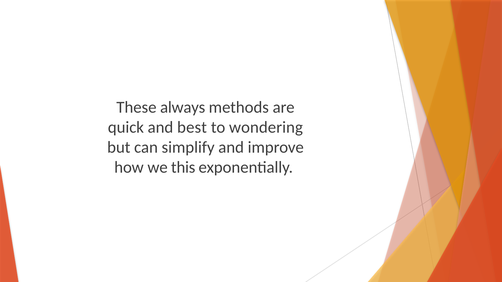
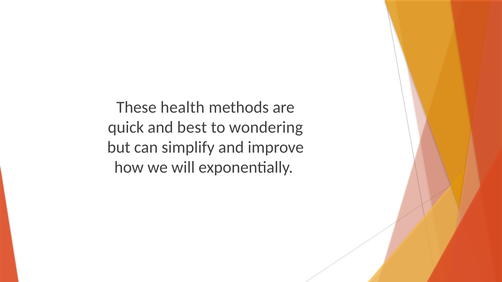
always: always -> health (183, 107)
this: this -> will (183, 168)
